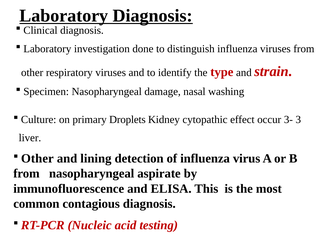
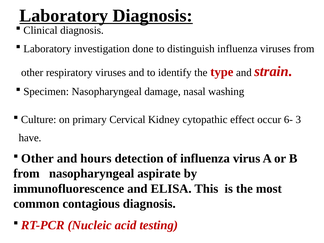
Droplets: Droplets -> Cervical (127, 120)
3-: 3- -> 6- (288, 120)
liver: liver -> have (30, 138)
lining: lining -> hours (96, 158)
